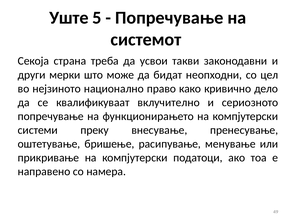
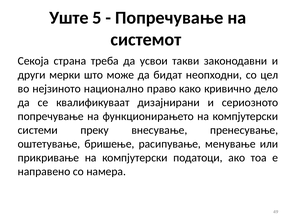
вклучително: вклучително -> дизајнирани (169, 102)
